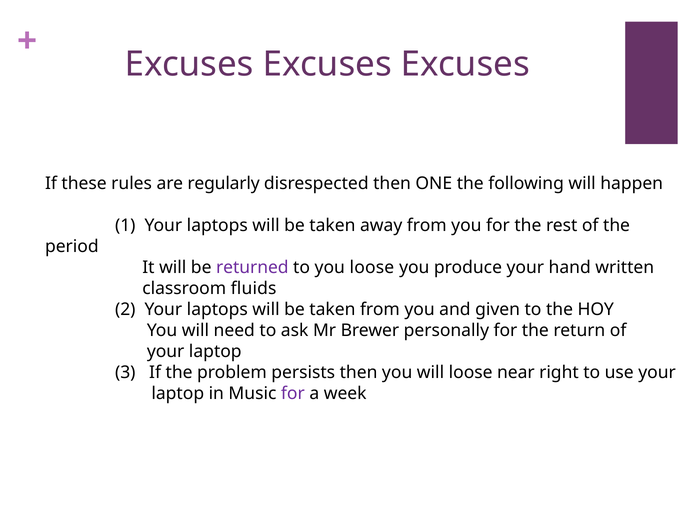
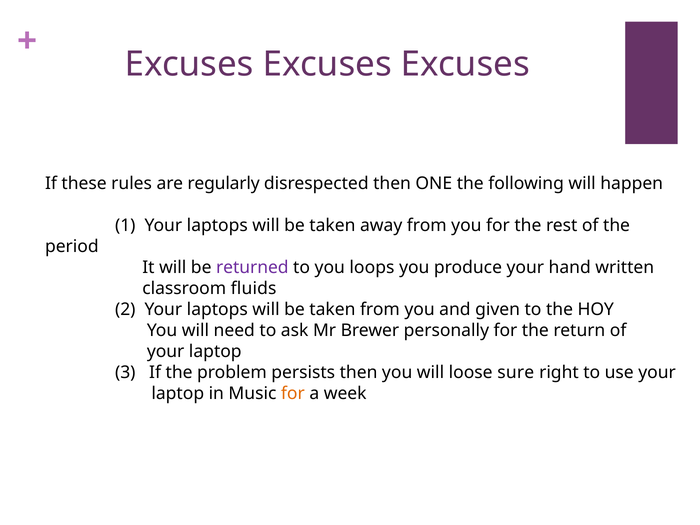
you loose: loose -> loops (372, 267)
near: near -> sure (516, 372)
for colour: purple -> orange (293, 393)
